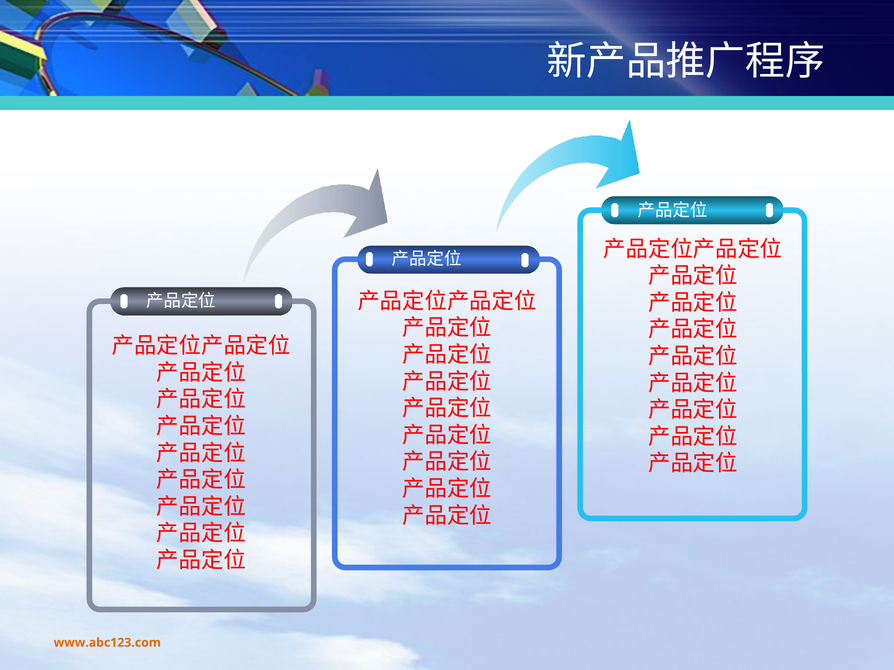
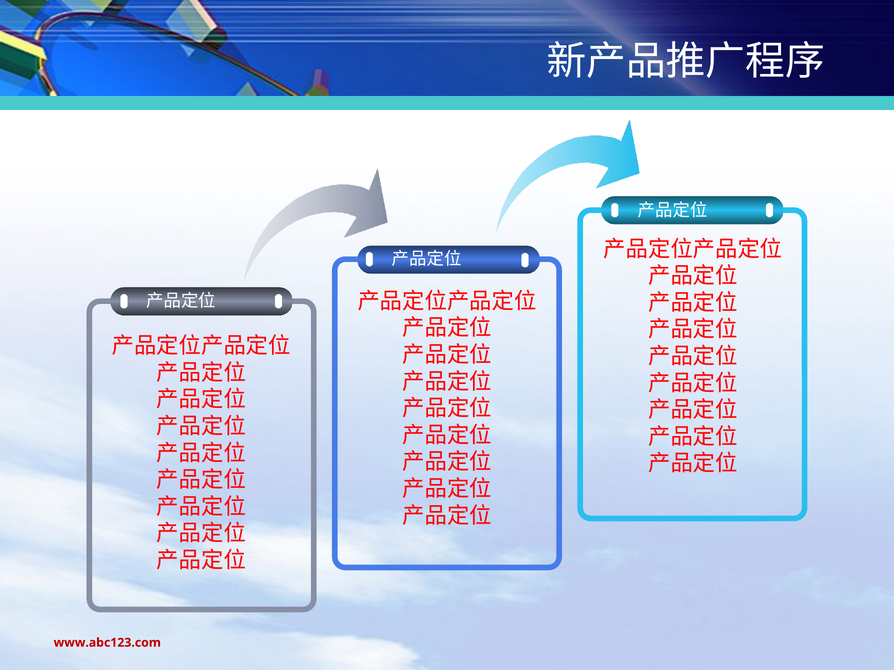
www.abc123.com colour: orange -> red (107, 643)
